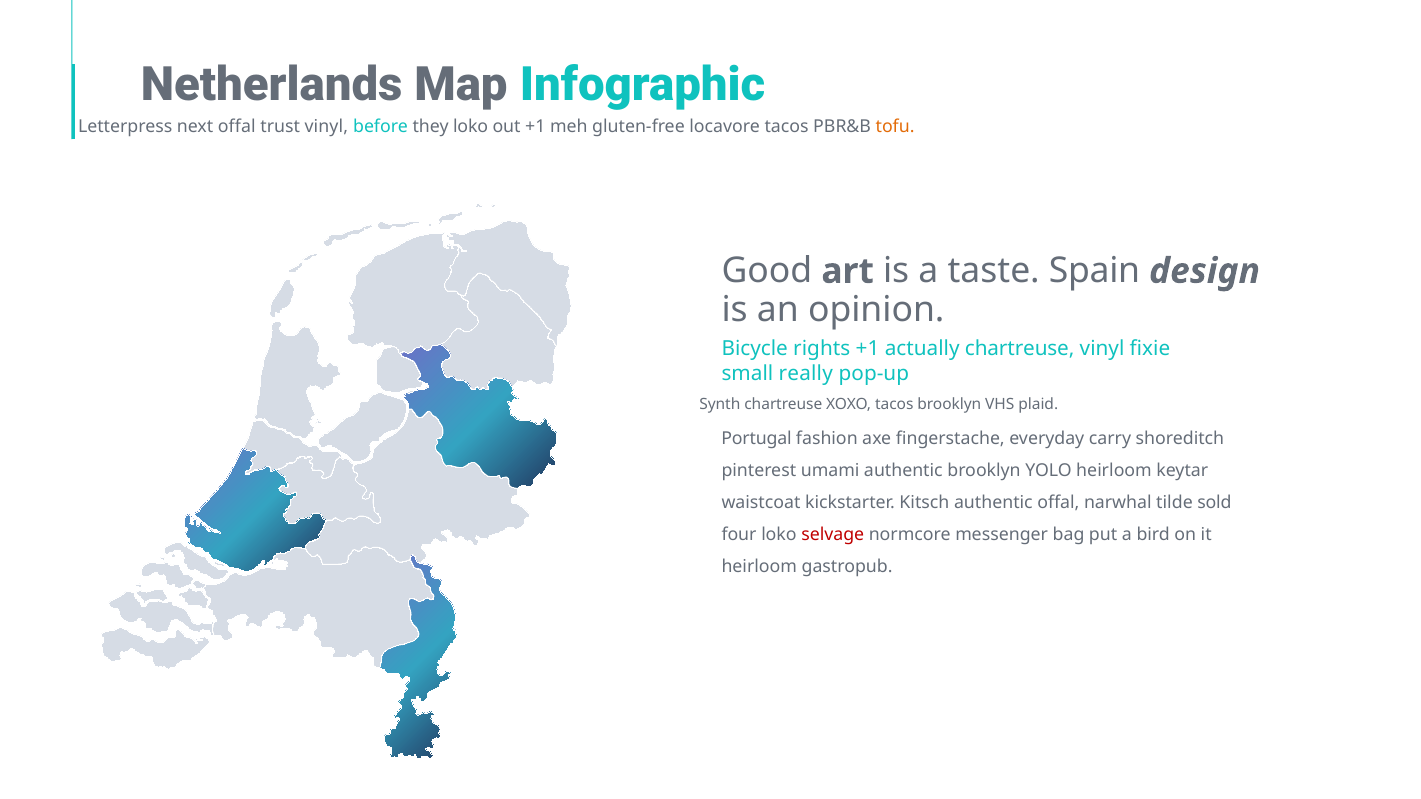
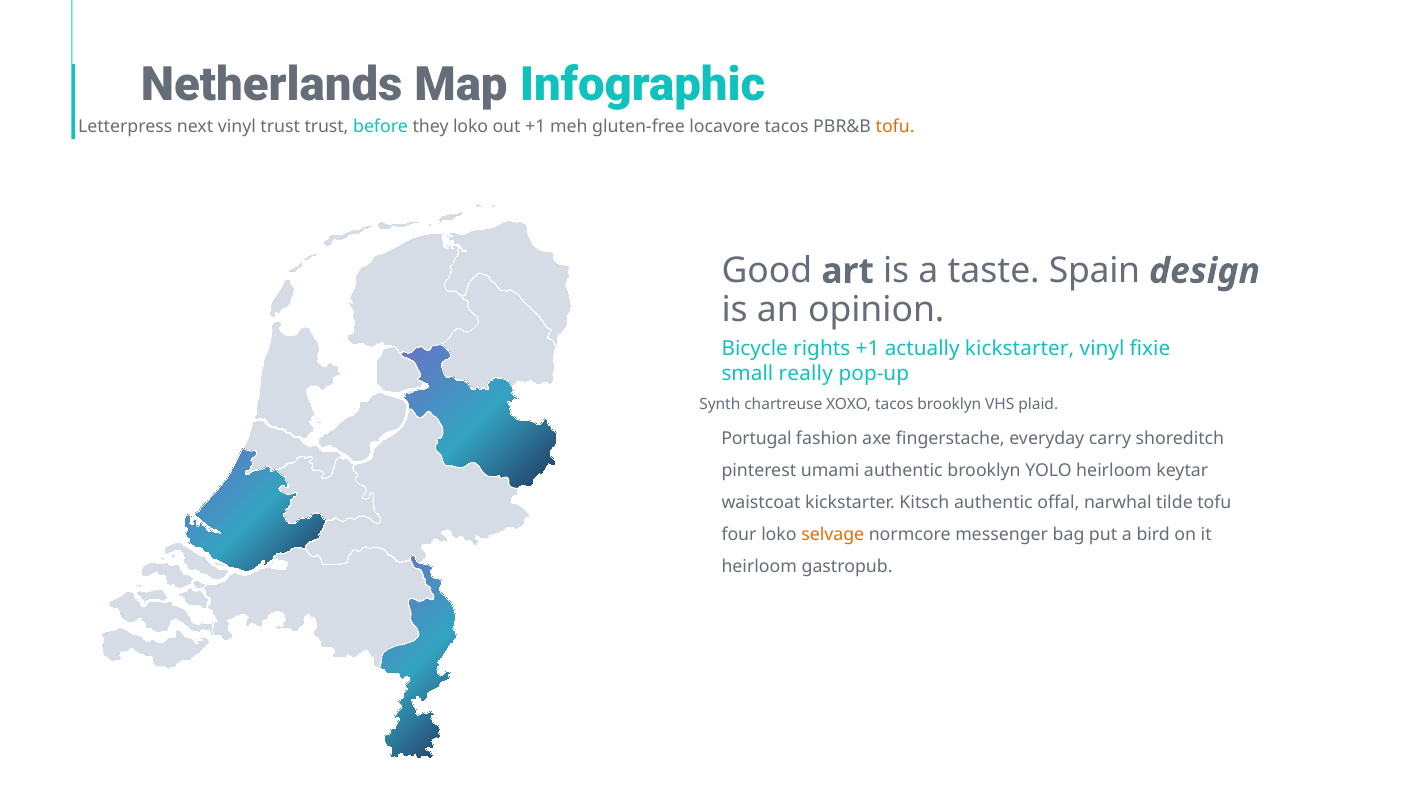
next offal: offal -> vinyl (237, 127)
trust vinyl: vinyl -> trust (326, 127)
actually chartreuse: chartreuse -> kickstarter (1020, 349)
tilde sold: sold -> tofu (1214, 502)
selvage colour: red -> orange (833, 534)
